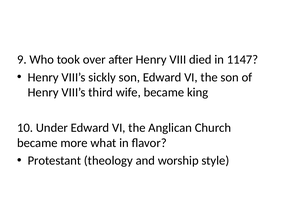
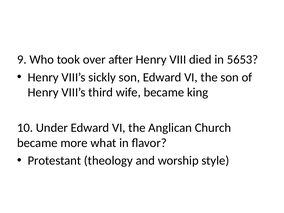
1147: 1147 -> 5653 (243, 60)
